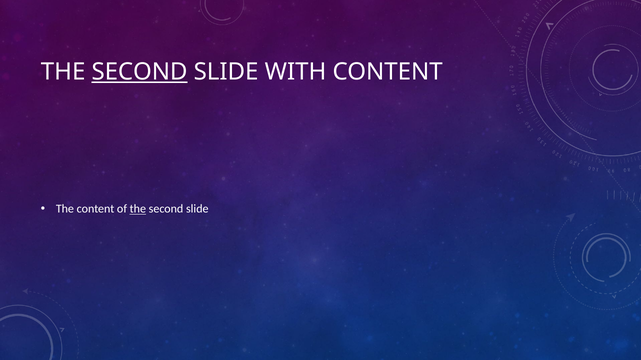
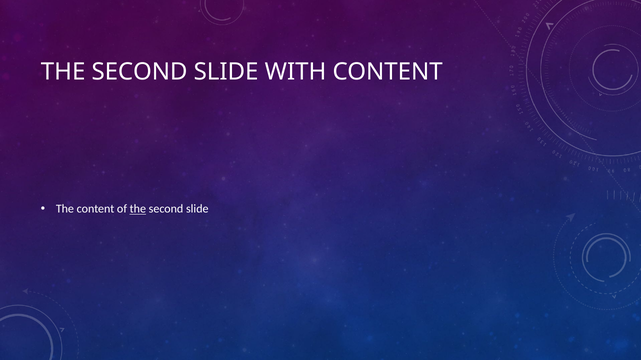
SECOND underline: present -> none (140, 72)
